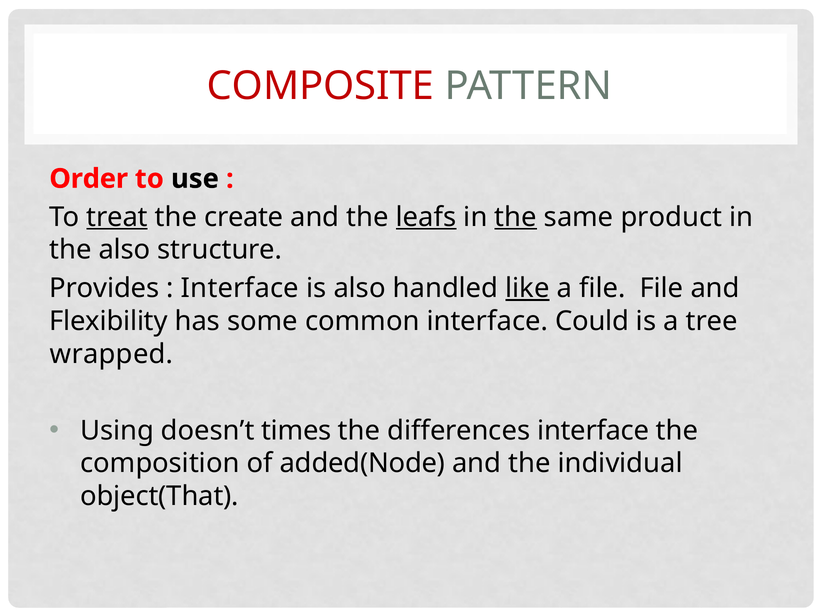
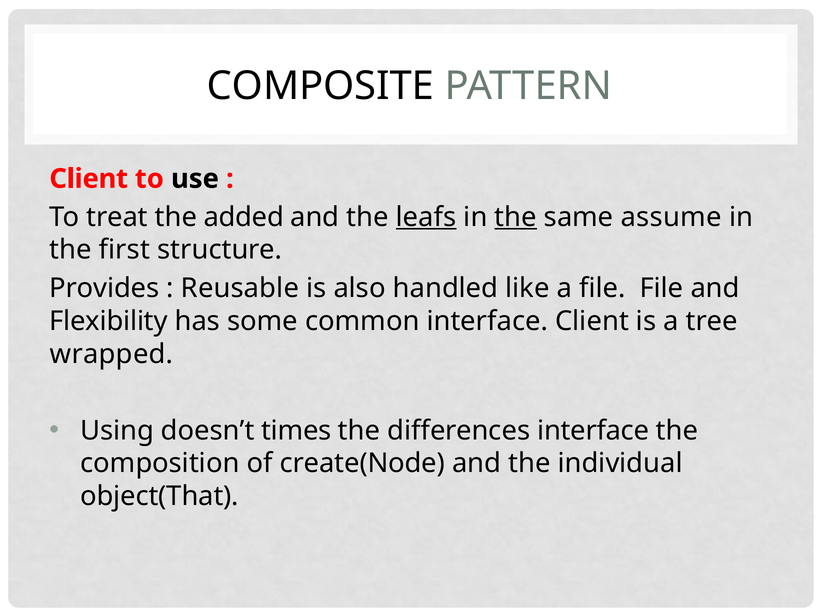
COMPOSITE colour: red -> black (320, 86)
Order: Order -> Client (89, 179)
treat underline: present -> none (117, 217)
create: create -> added (244, 217)
product: product -> assume (671, 217)
the also: also -> first (124, 250)
Interface: Interface -> Reusable (240, 288)
like underline: present -> none (527, 288)
interface Could: Could -> Client (592, 321)
added(Node: added(Node -> create(Node (362, 464)
